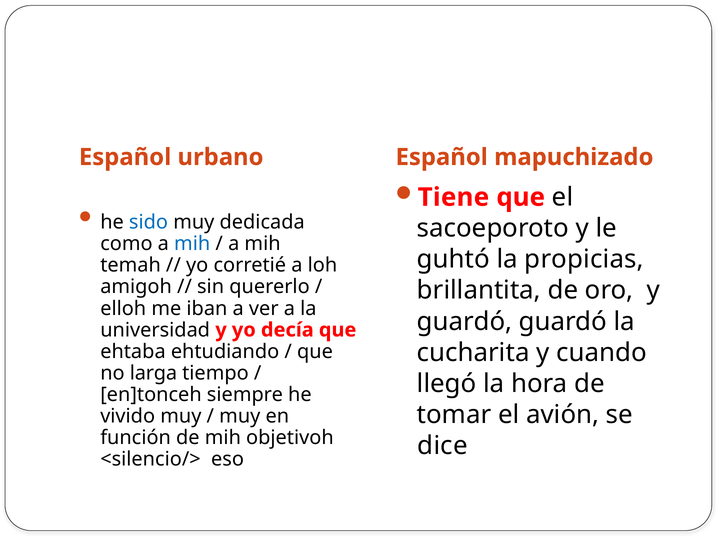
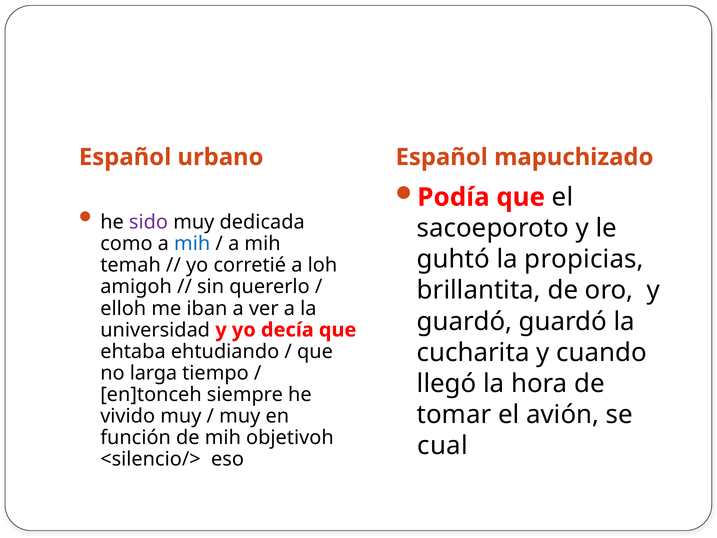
Tiene: Tiene -> Podía (454, 197)
sido colour: blue -> purple (148, 222)
dice: dice -> cual (443, 446)
